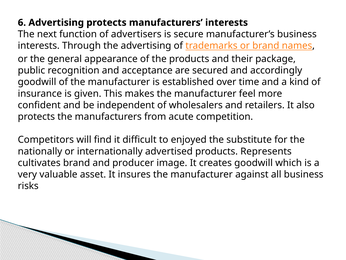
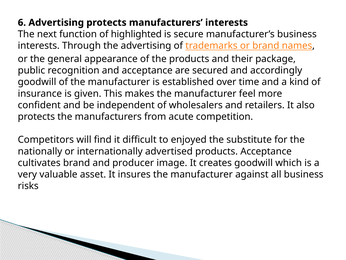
advertisers: advertisers -> highlighted (136, 34)
products Represents: Represents -> Acceptance (266, 151)
